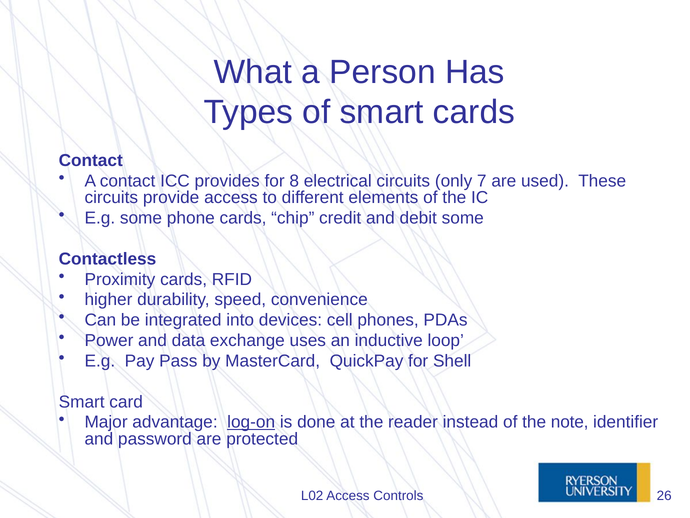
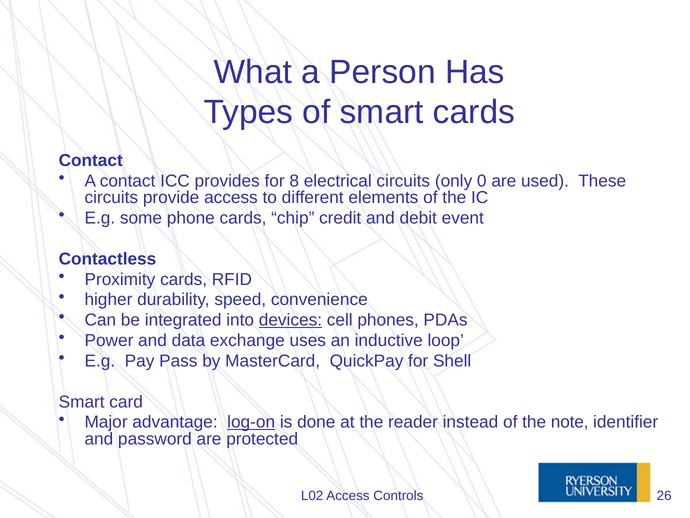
7: 7 -> 0 (482, 181)
debit some: some -> event (463, 218)
devices underline: none -> present (290, 320)
